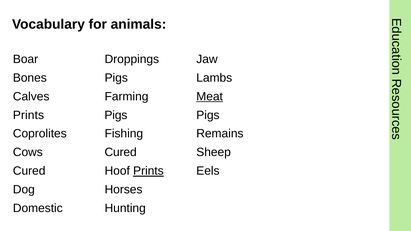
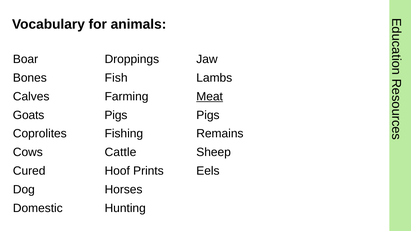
Pigs: Pigs -> Fish (116, 78)
Prints: Prints -> Goats (29, 115)
Cured: Cured -> Cattle (120, 152)
Prints underline: present -> none (148, 171)
